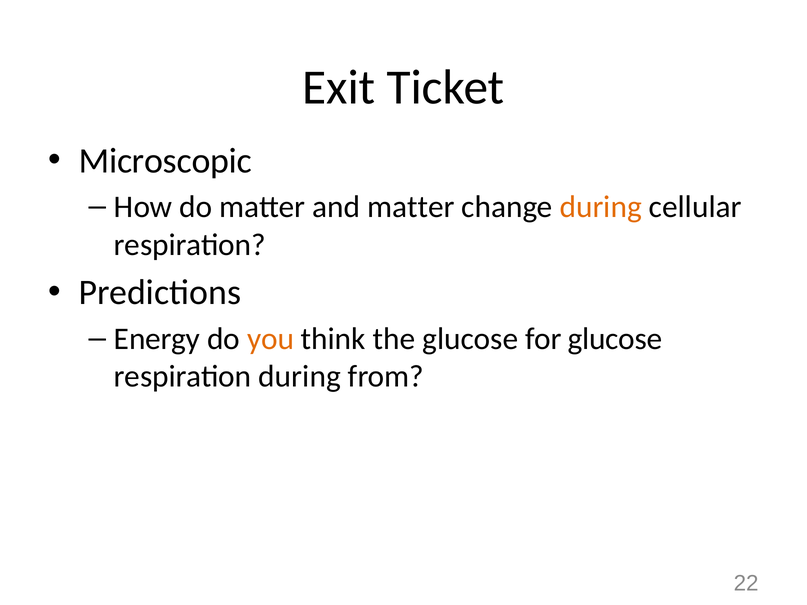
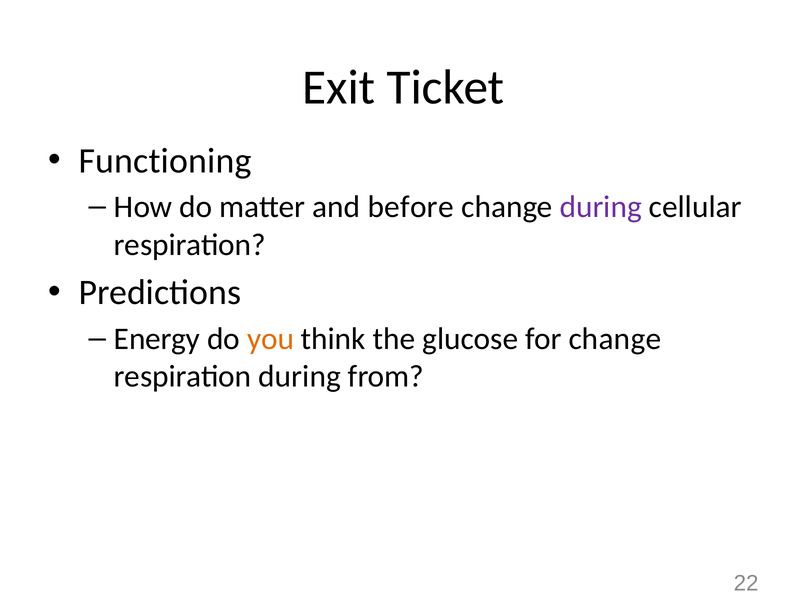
Microscopic: Microscopic -> Functioning (165, 161)
and matter: matter -> before (411, 207)
during colour: orange -> purple (601, 207)
for glucose: glucose -> change (615, 339)
